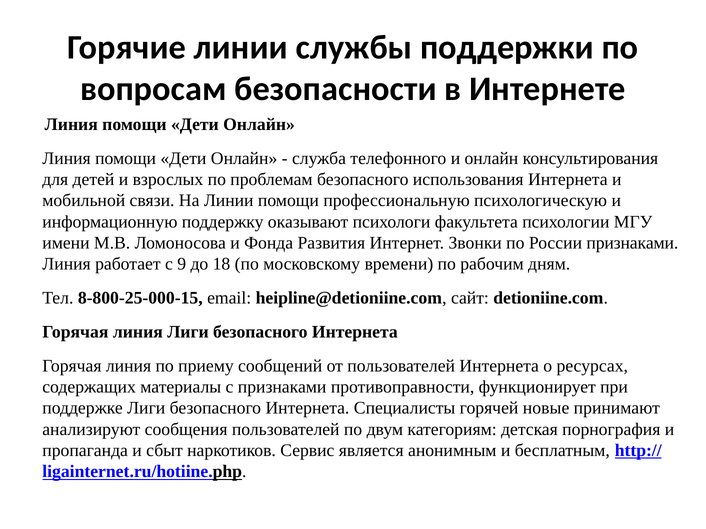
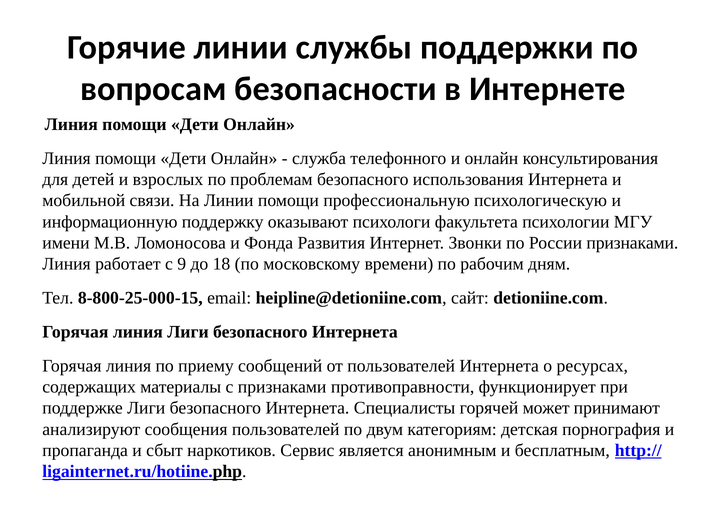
новые: новые -> может (546, 408)
